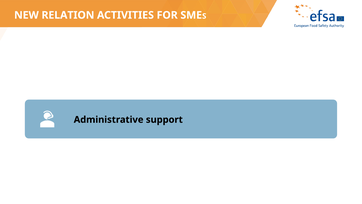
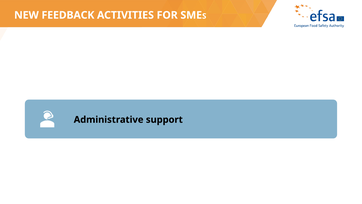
RELATION: RELATION -> FEEDBACK (68, 15)
